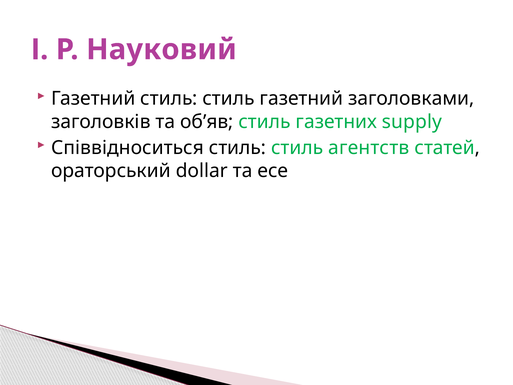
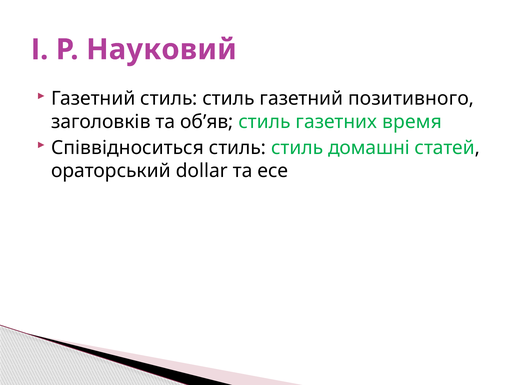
заголовками: заголовками -> позитивного (411, 99)
supply: supply -> время (412, 122)
агентств: агентств -> домашні (369, 148)
